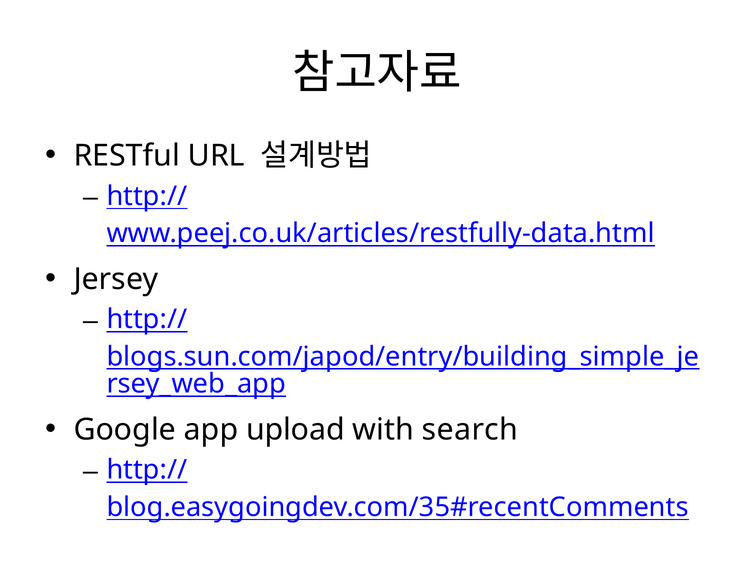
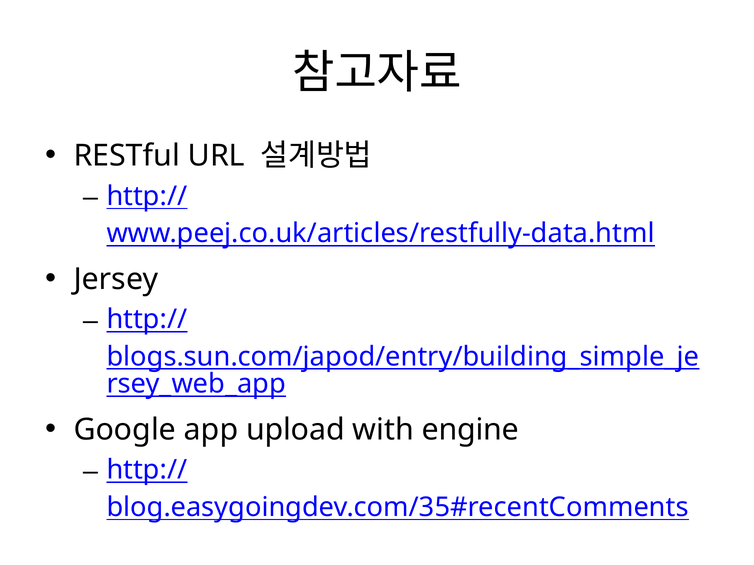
search: search -> engine (470, 430)
